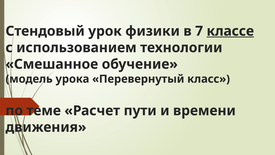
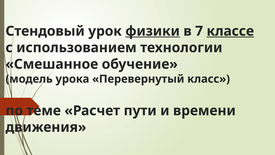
физики underline: none -> present (153, 31)
